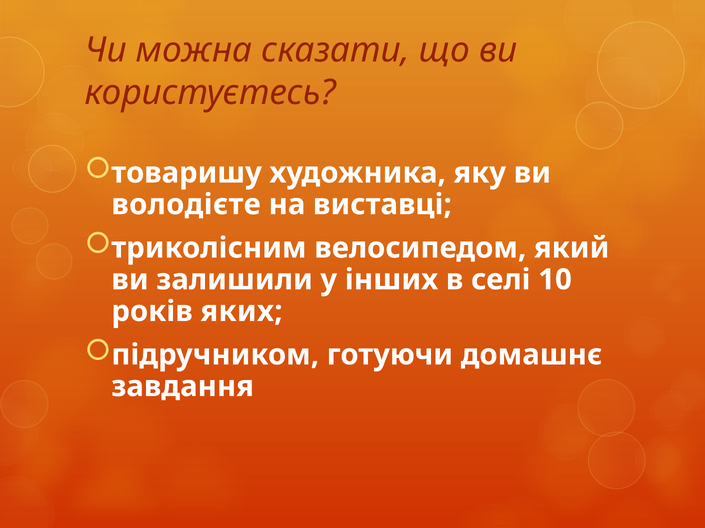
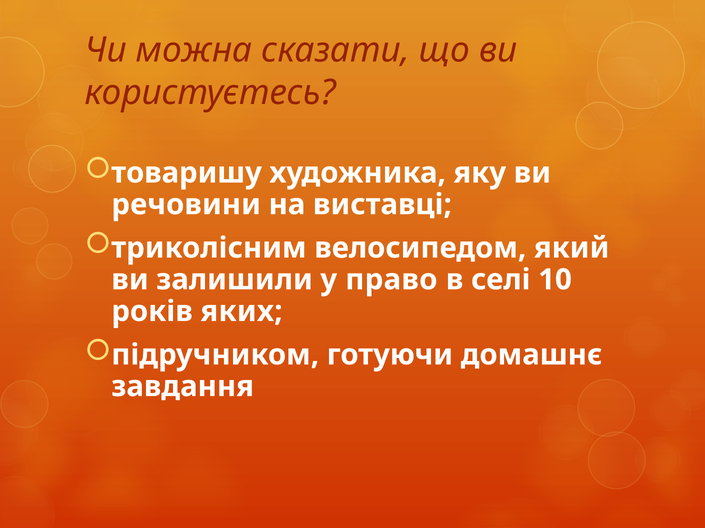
володієте: володієте -> речовини (186, 205)
інших: інших -> право (391, 280)
